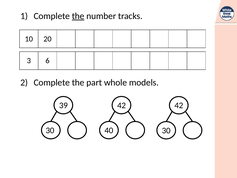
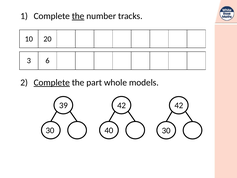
Complete underline: none -> present (52, 82)
